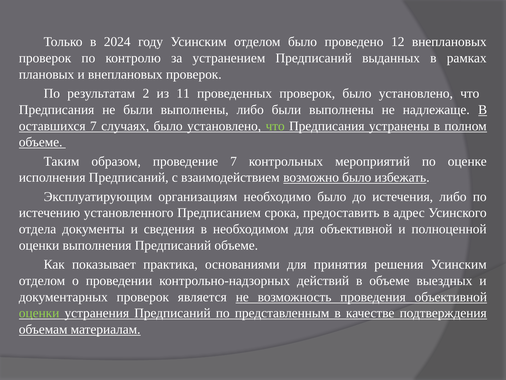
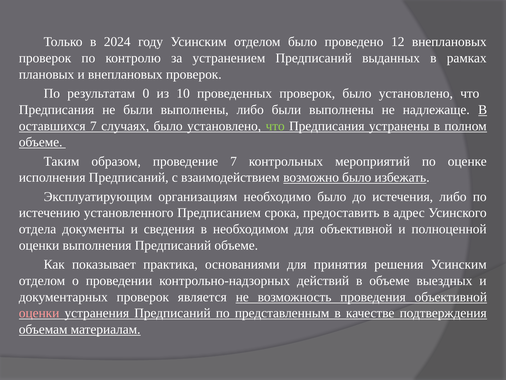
2: 2 -> 0 (146, 93)
11: 11 -> 10 (183, 93)
оценки colour: light green -> pink (39, 313)
